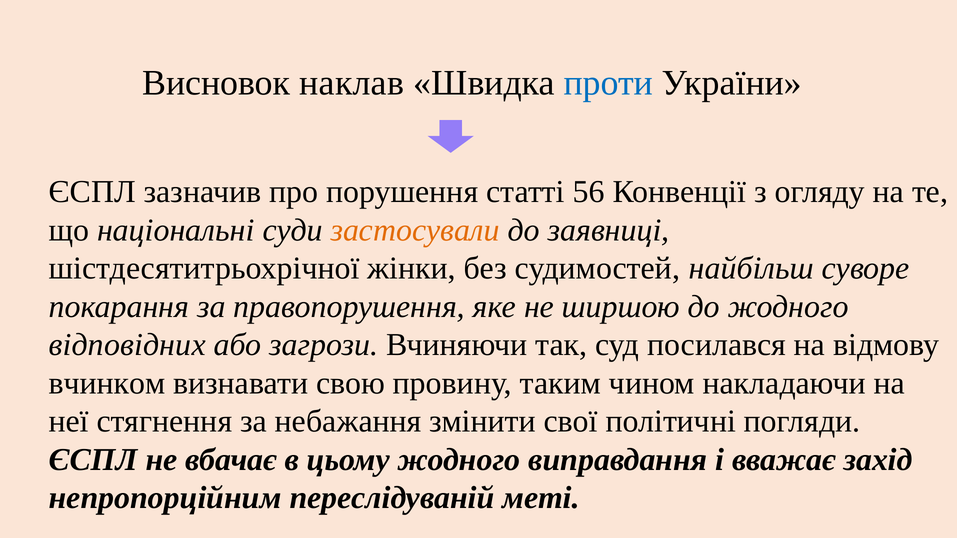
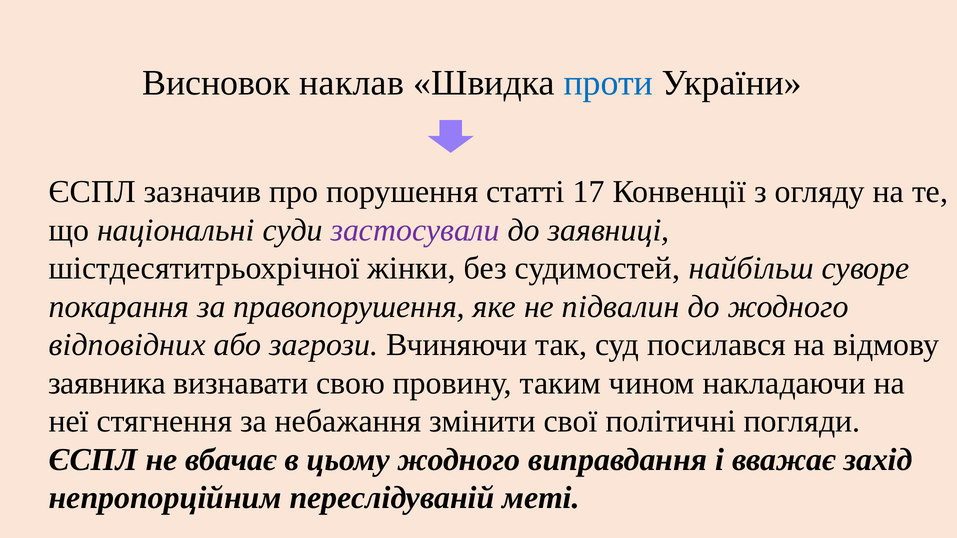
56: 56 -> 17 (589, 192)
застосували colour: orange -> purple (415, 230)
ширшою: ширшою -> підвалин (621, 307)
вчинком: вчинком -> заявника (107, 383)
